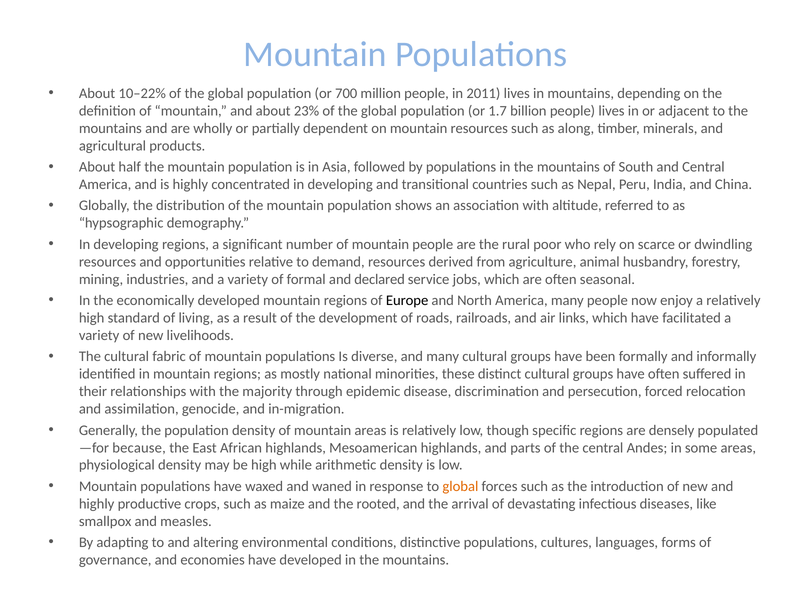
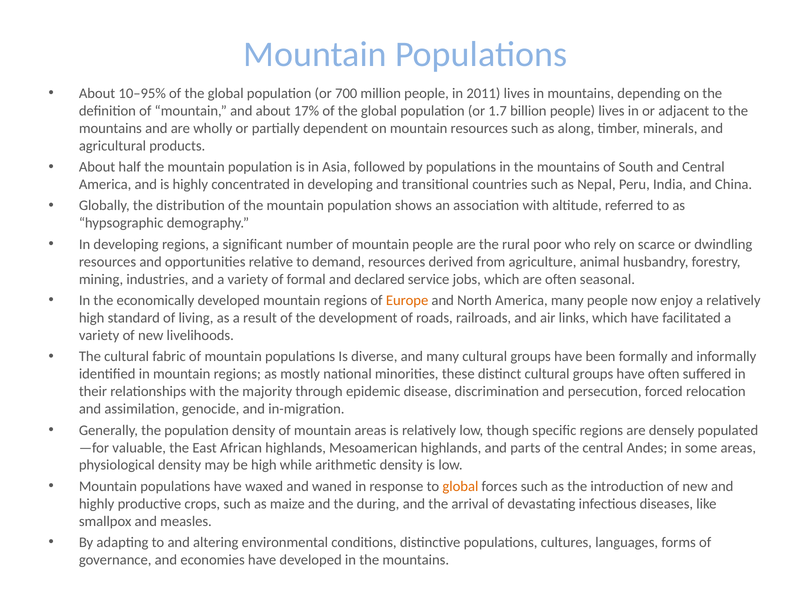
10–22%: 10–22% -> 10–95% (142, 93)
23%: 23% -> 17% (307, 111)
Europe colour: black -> orange (407, 301)
because: because -> valuable (139, 448)
rooted: rooted -> during (378, 504)
